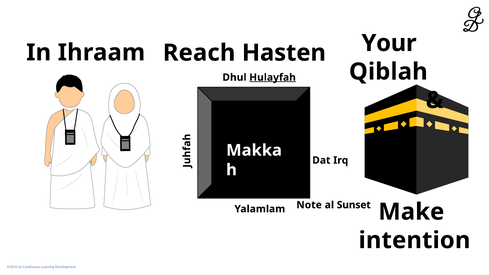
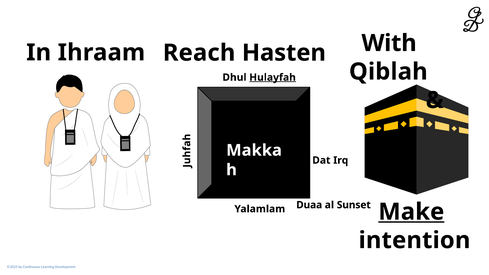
Your: Your -> With (389, 43)
Note: Note -> Duaa (309, 205)
Make underline: none -> present (411, 212)
